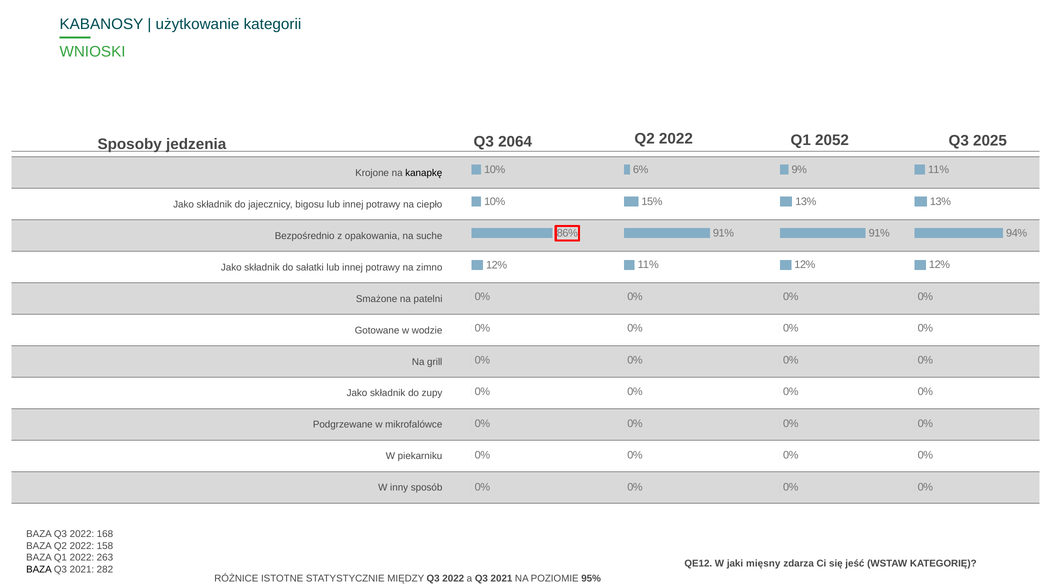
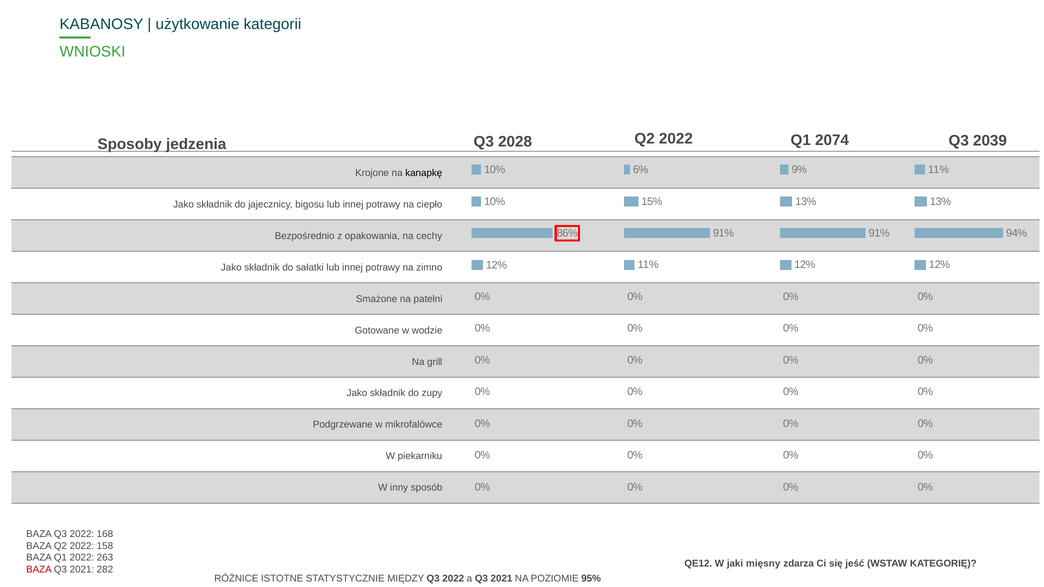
2052: 2052 -> 2074 (832, 140)
2025: 2025 -> 2039 (990, 141)
2064: 2064 -> 2028 (515, 142)
suche: suche -> cechy (429, 236)
BAZA colour: black -> red (39, 570)
